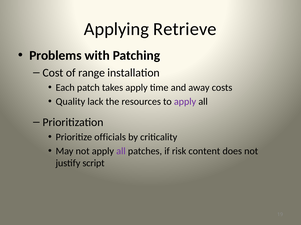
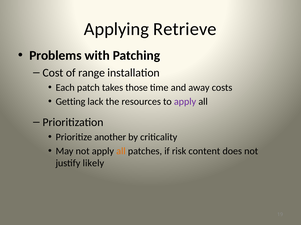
takes apply: apply -> those (137, 88)
Quality: Quality -> Getting (71, 102)
officials: officials -> another (110, 138)
all colour: purple -> orange (121, 152)
script: script -> likely (93, 164)
